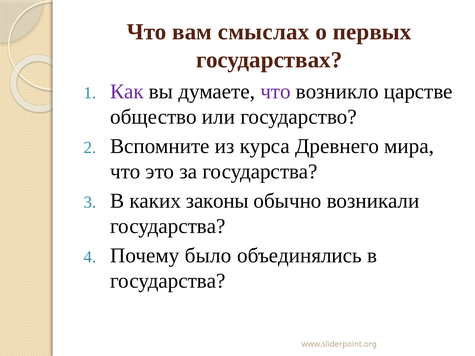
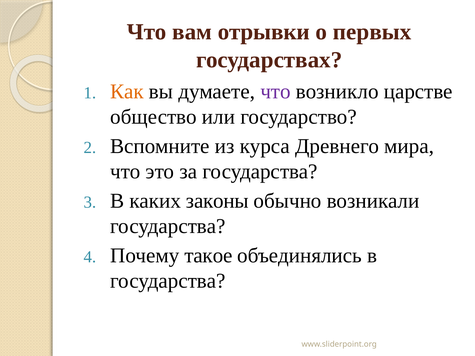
смыслах: смыслах -> отрывки (264, 32)
Как colour: purple -> orange (127, 92)
было: было -> такое (208, 256)
